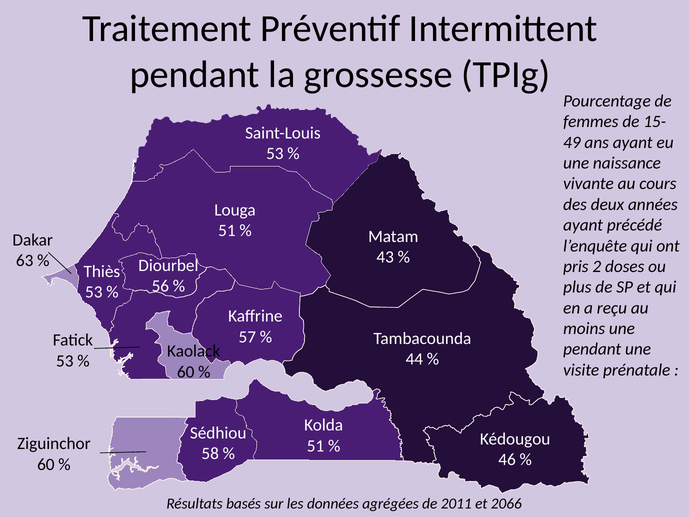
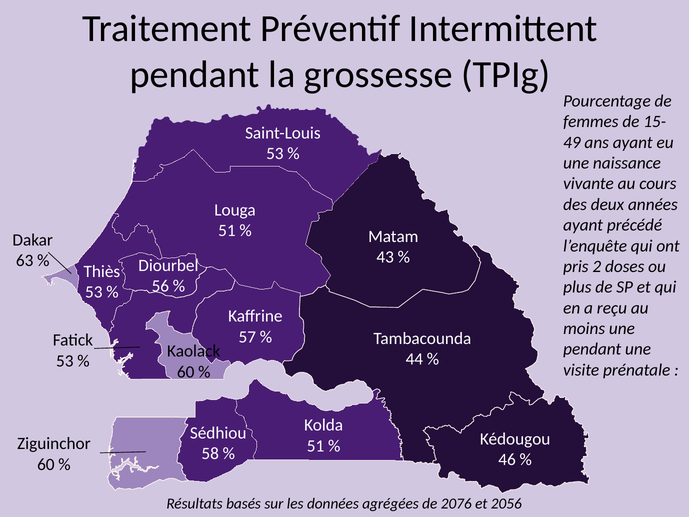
2011: 2011 -> 2076 (456, 504)
2066: 2066 -> 2056 (506, 504)
